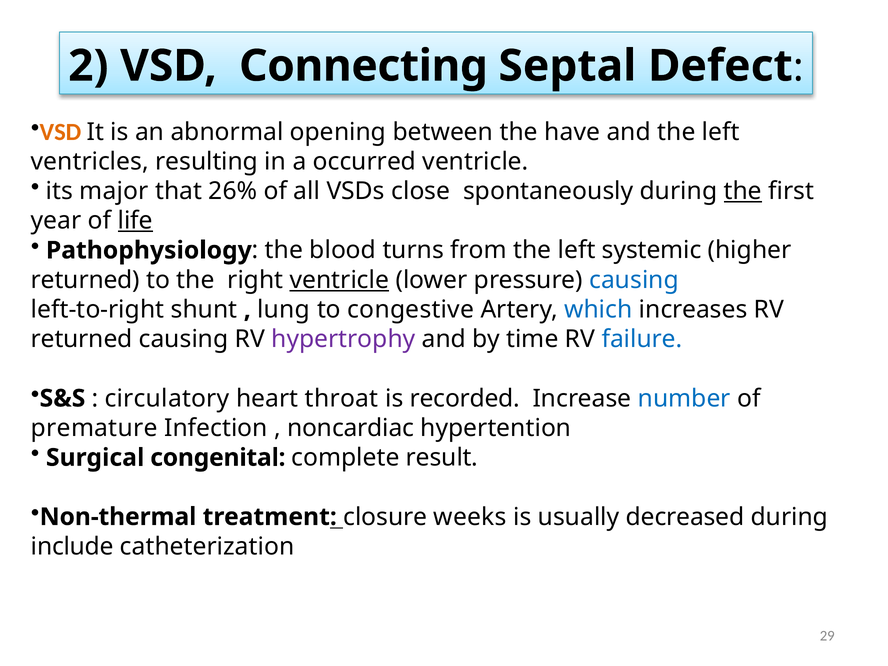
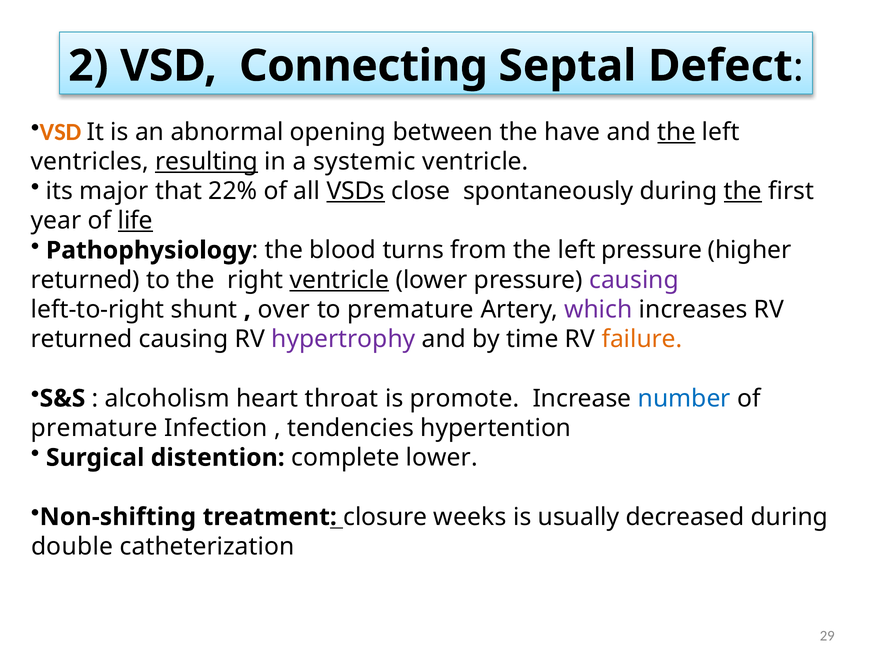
the underline: none -> present (676, 132)
resulting underline: none -> present (207, 162)
occurred: occurred -> systemic (364, 162)
26%: 26% -> 22% (233, 191)
VSDs underline: none -> present (356, 191)
left systemic: systemic -> pressure (652, 250)
causing colour: blue -> purple (634, 280)
lung: lung -> over (284, 310)
to congestive: congestive -> premature (411, 310)
which colour: blue -> purple (598, 310)
failure colour: blue -> orange (642, 339)
circulatory: circulatory -> alcoholism (167, 398)
recorded: recorded -> promote (465, 398)
noncardiac: noncardiac -> tendencies (350, 428)
congenital: congenital -> distention (218, 458)
complete result: result -> lower (442, 458)
Non-thermal: Non-thermal -> Non-shifting (118, 517)
include: include -> double (72, 546)
